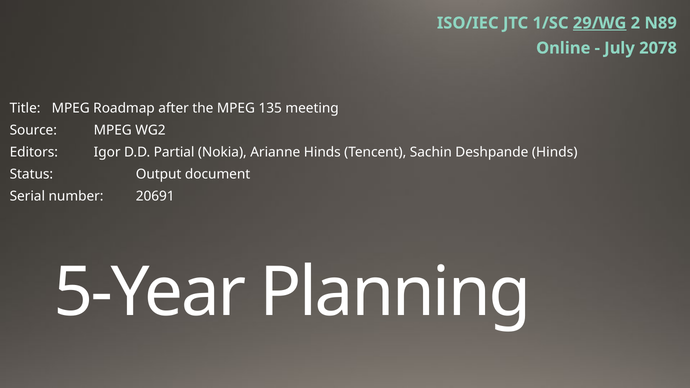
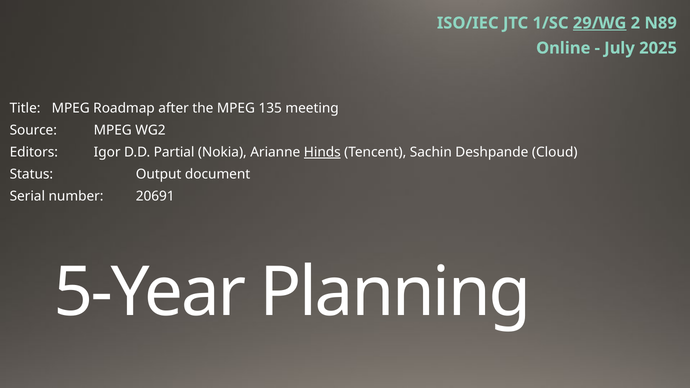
2078: 2078 -> 2025 (658, 48)
Hinds underline: none -> present (322, 152)
Deshpande Hinds: Hinds -> Cloud (555, 152)
